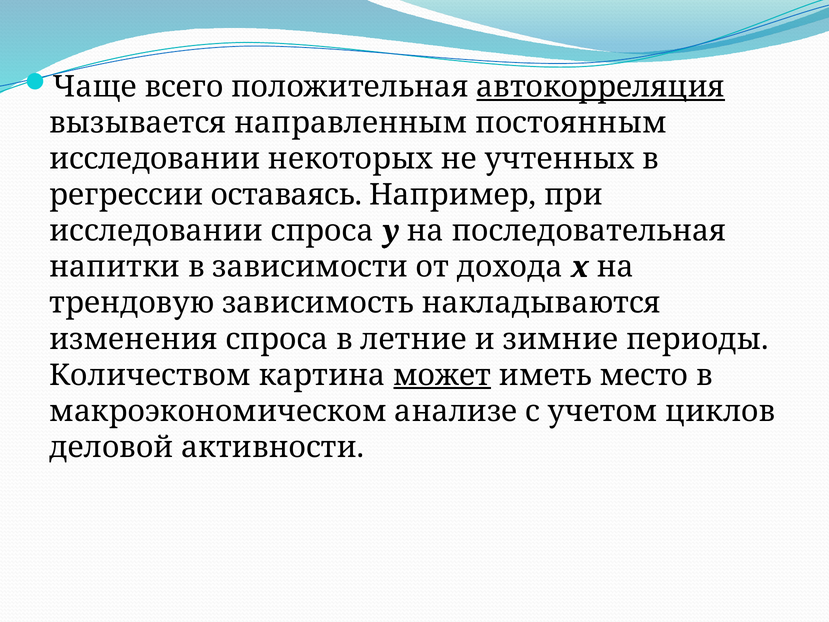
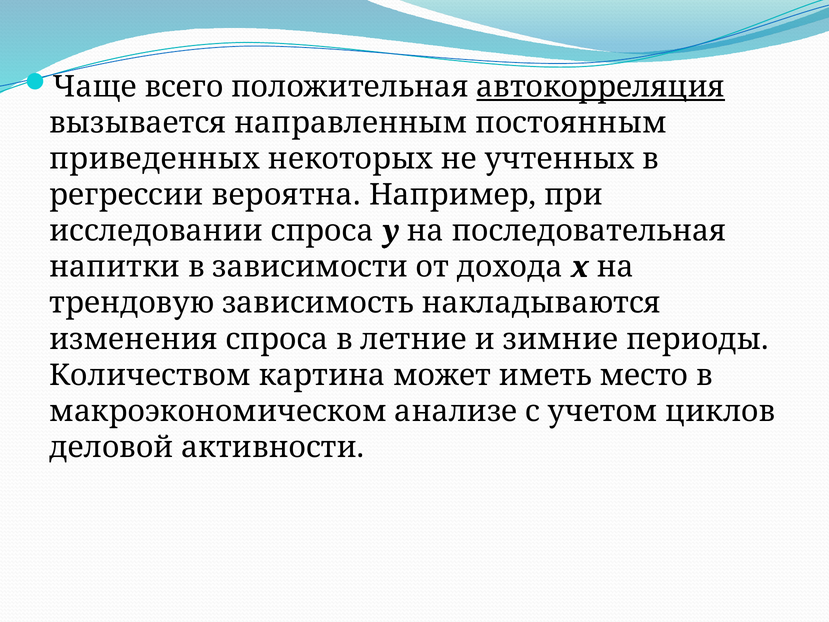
исследовании: исследовании -> приведенных (155, 159)
оставаясь: оставаясь -> вероятна (286, 195)
может underline: present -> none (442, 375)
